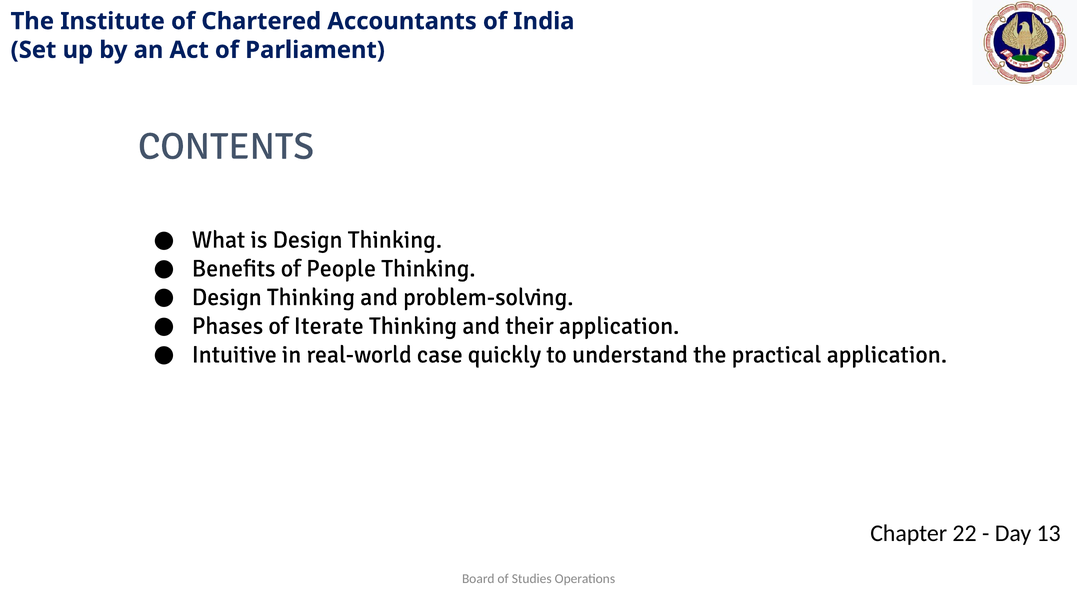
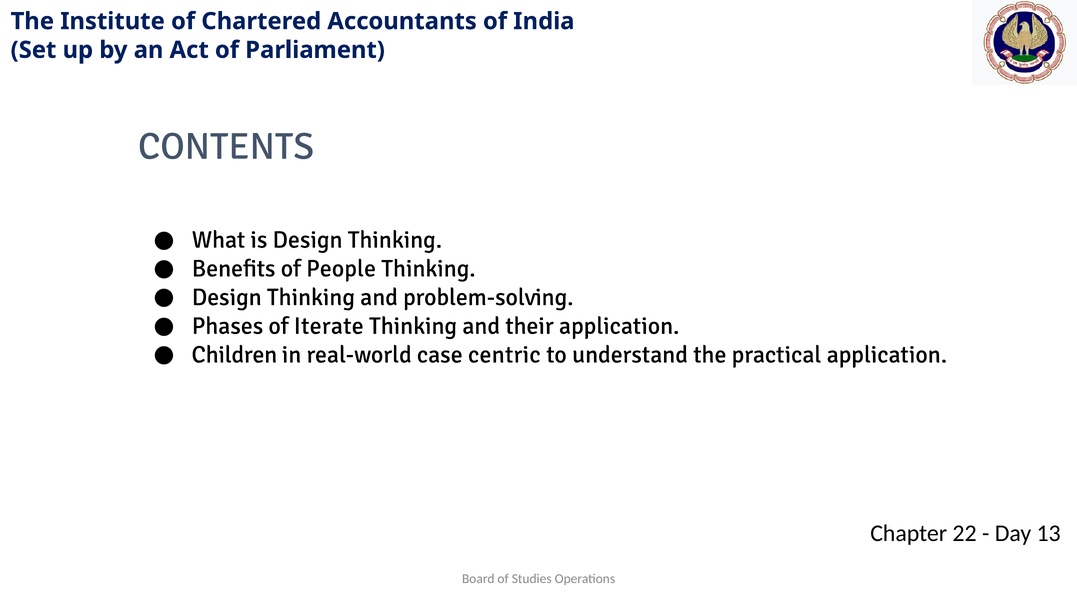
Intuitive: Intuitive -> Children (234, 355)
quickly: quickly -> centric (504, 355)
